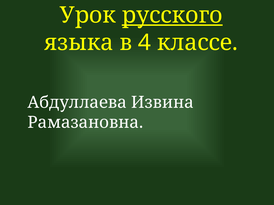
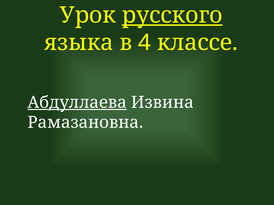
Абдуллаева underline: none -> present (77, 103)
